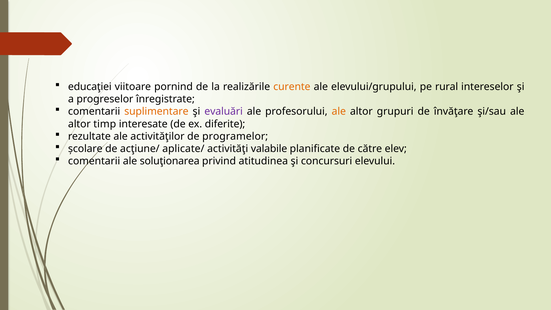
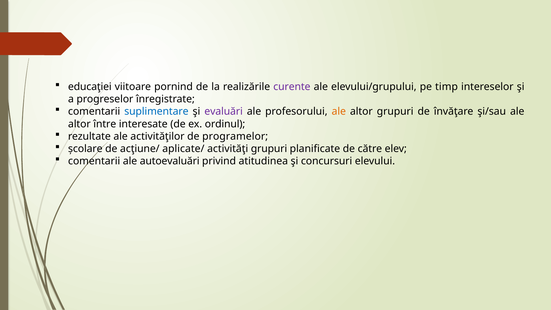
curente colour: orange -> purple (292, 87)
rural: rural -> timp (447, 87)
suplimentare colour: orange -> blue (156, 112)
timp: timp -> între (105, 124)
diferite: diferite -> ordinul (225, 124)
activităţi valabile: valabile -> grupuri (269, 149)
soluţionarea: soluţionarea -> autoevaluări (170, 161)
